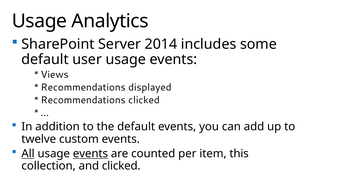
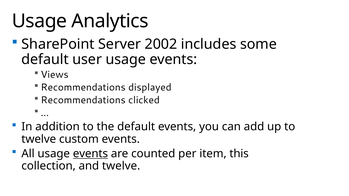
2014: 2014 -> 2002 (161, 44)
All underline: present -> none (28, 154)
and clicked: clicked -> twelve (121, 166)
